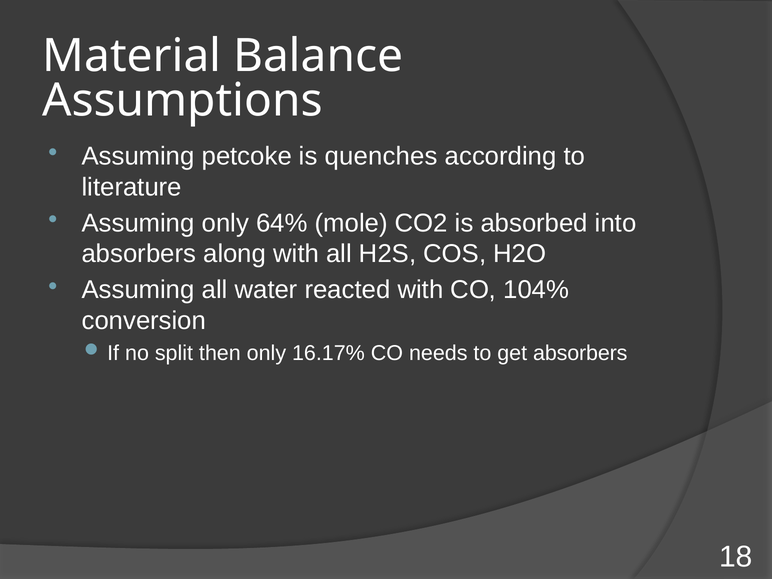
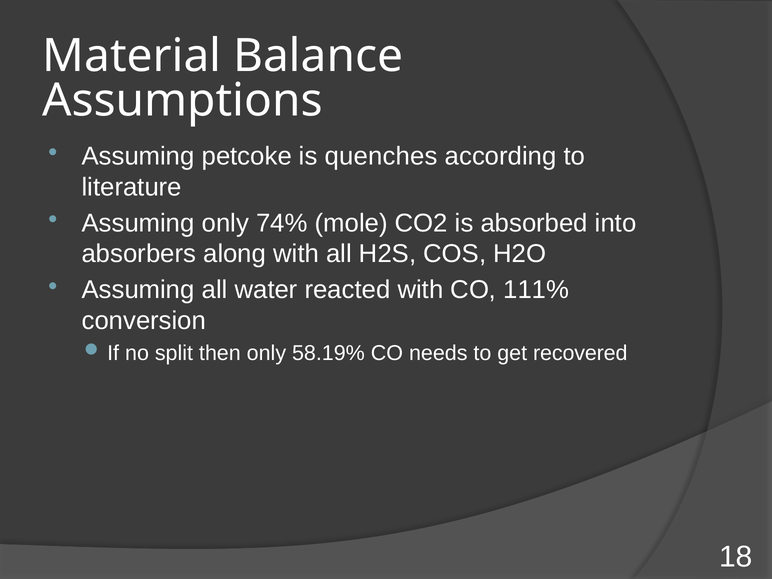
64%: 64% -> 74% (282, 223)
104%: 104% -> 111% (536, 290)
16.17%: 16.17% -> 58.19% (328, 353)
get absorbers: absorbers -> recovered (580, 353)
